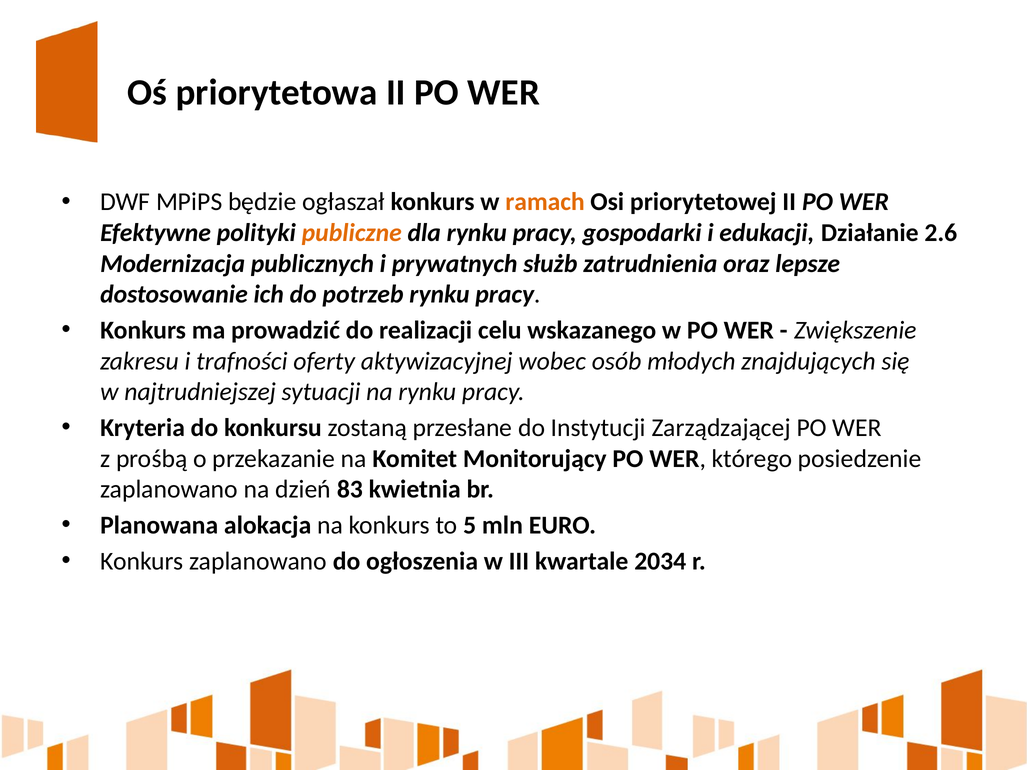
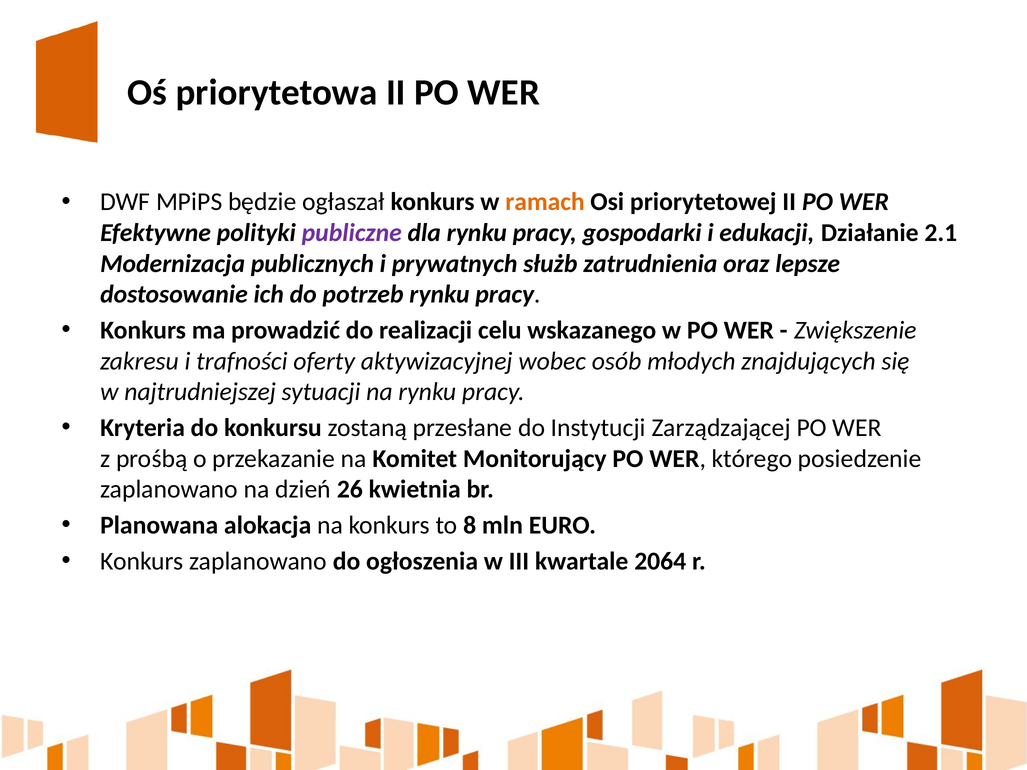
publiczne colour: orange -> purple (352, 233)
2.6: 2.6 -> 2.1 (941, 233)
83: 83 -> 26 (350, 490)
5: 5 -> 8 (470, 526)
2034: 2034 -> 2064 (660, 562)
